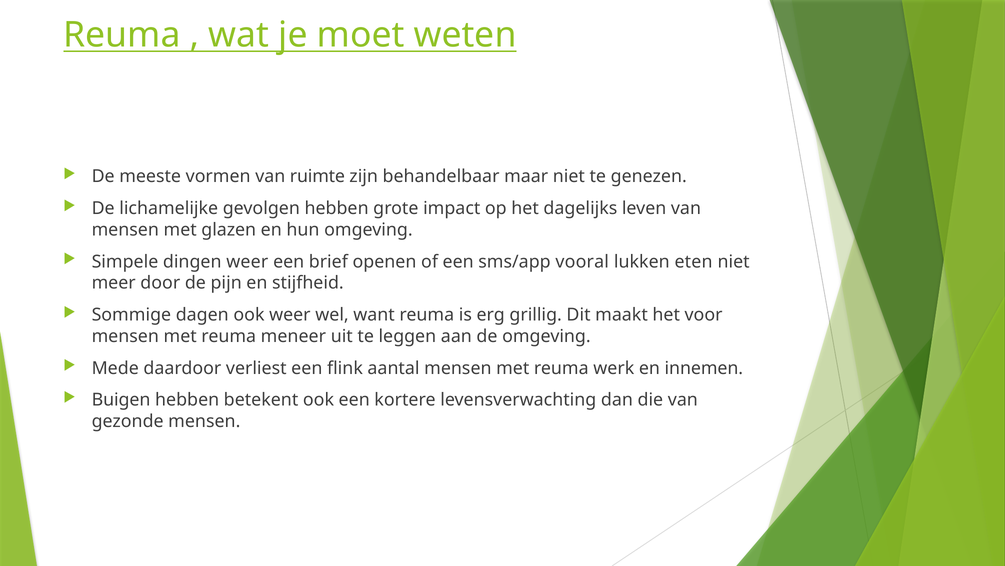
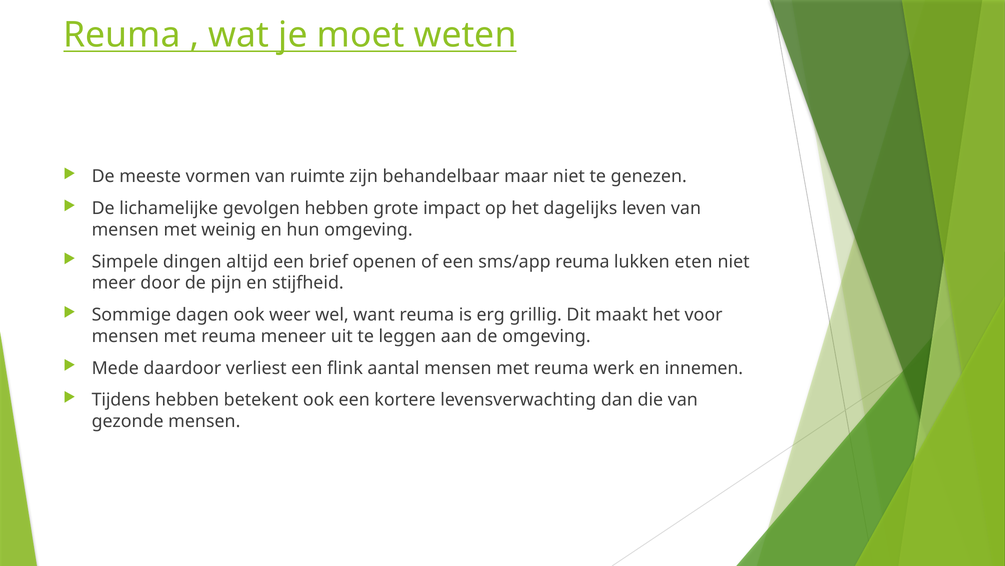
glazen: glazen -> weinig (229, 230)
dingen weer: weer -> altijd (247, 261)
sms/app vooral: vooral -> reuma (582, 261)
Buigen: Buigen -> Tijdens (121, 400)
